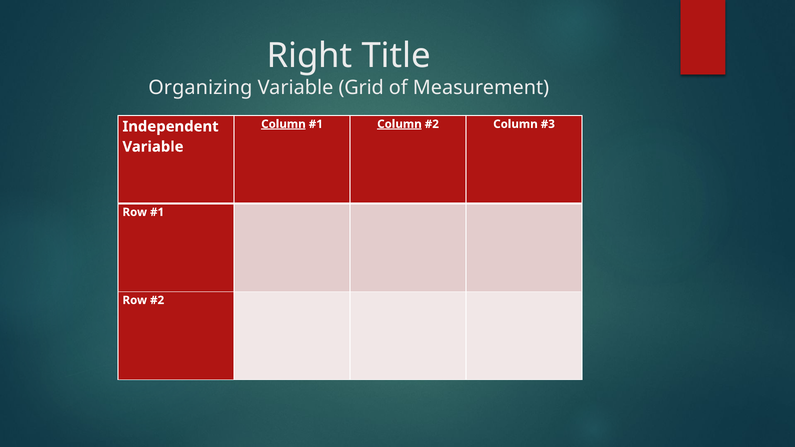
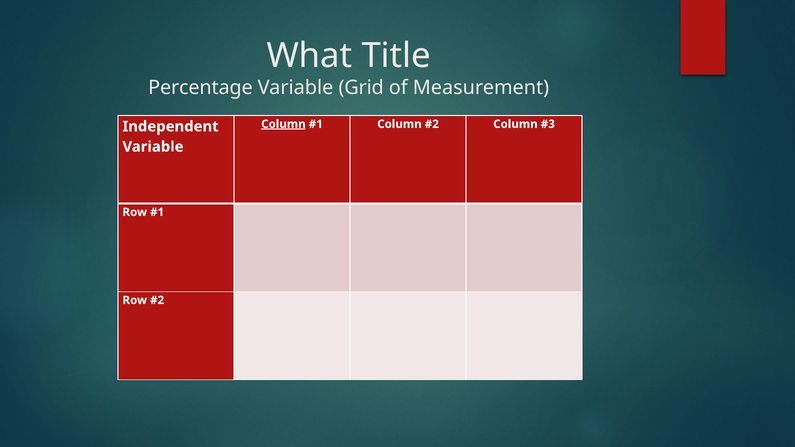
Right: Right -> What (310, 56)
Organizing: Organizing -> Percentage (200, 88)
Column underline: present -> none (399, 124)
